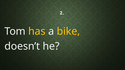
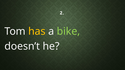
bike colour: yellow -> light green (68, 31)
